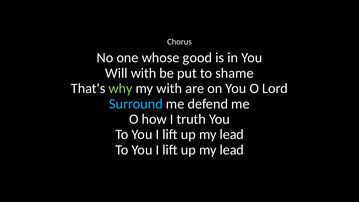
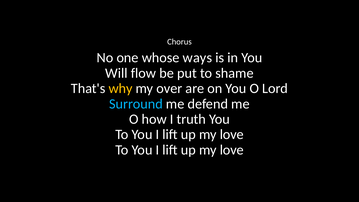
good: good -> ways (197, 58)
Will with: with -> flow (143, 73)
why colour: light green -> yellow (121, 88)
my with: with -> over (169, 88)
lead: lead -> love (232, 135)
lead: lead -> love (232, 150)
